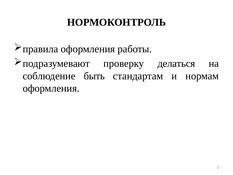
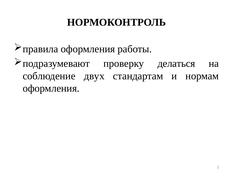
быть: быть -> двух (94, 76)
